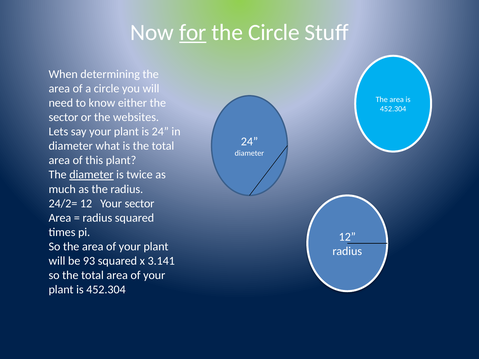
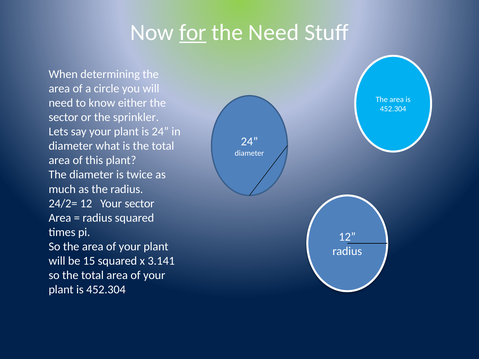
the Circle: Circle -> Need (274, 32)
websites: websites -> sprinkler (136, 117)
diameter underline: present -> none (91, 175)
93: 93 -> 15 (89, 261)
